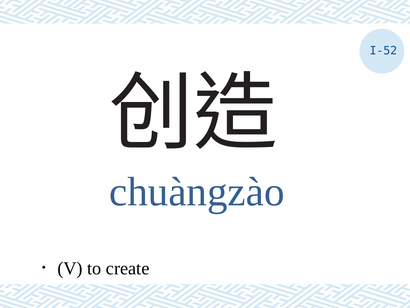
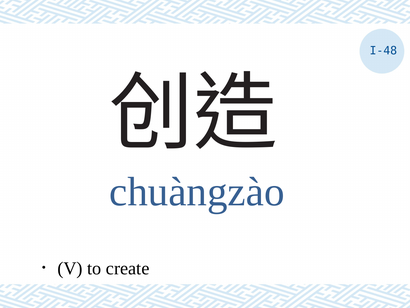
I-52: I-52 -> I-48 (383, 51)
